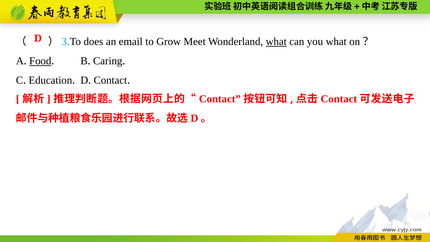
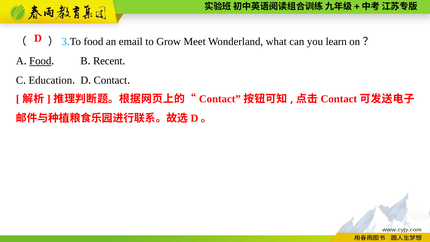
To does: does -> food (93, 42)
what underline: present -> none (276, 42)
you what: what -> learn (336, 42)
Caring: Caring -> Recent (108, 61)
